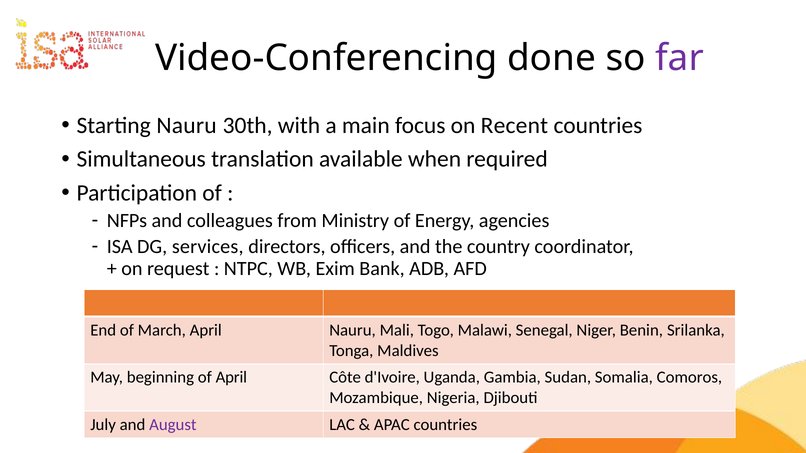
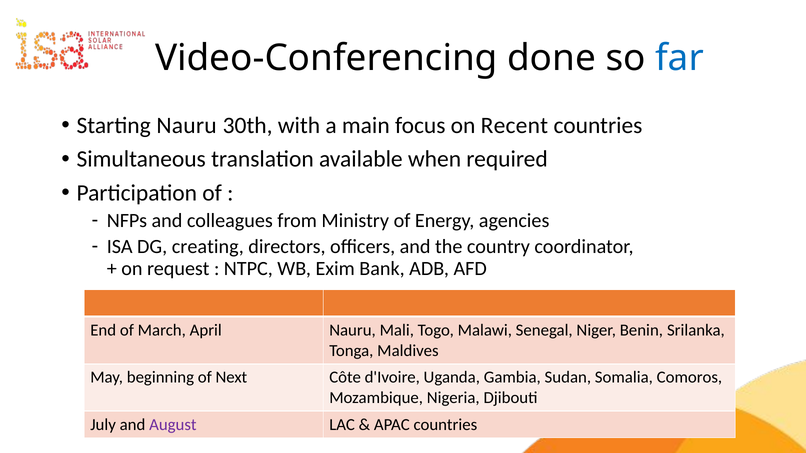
far colour: purple -> blue (679, 58)
services: services -> creating (208, 247)
of April: April -> Next (231, 378)
